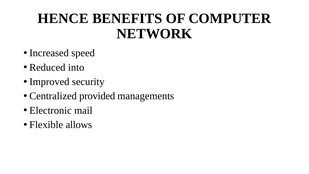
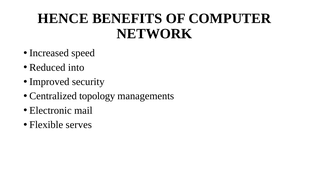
provided: provided -> topology (97, 96)
allows: allows -> serves (79, 125)
